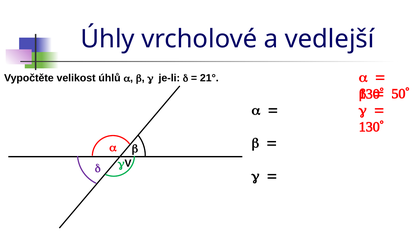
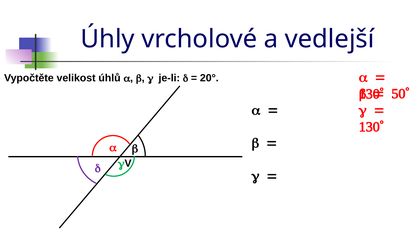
21°: 21° -> 20° (209, 78)
